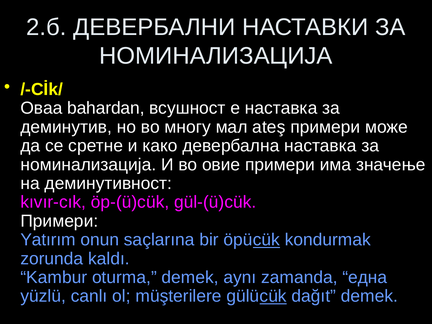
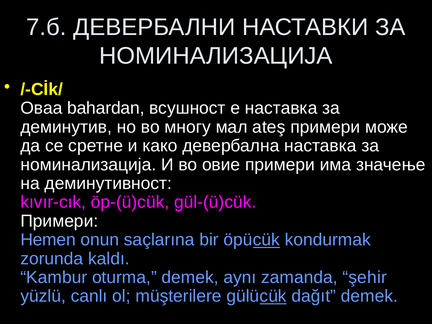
2.б: 2.б -> 7.б (46, 27)
Yatırım: Yatırım -> Hemen (48, 240)
една: една -> şehir (365, 277)
